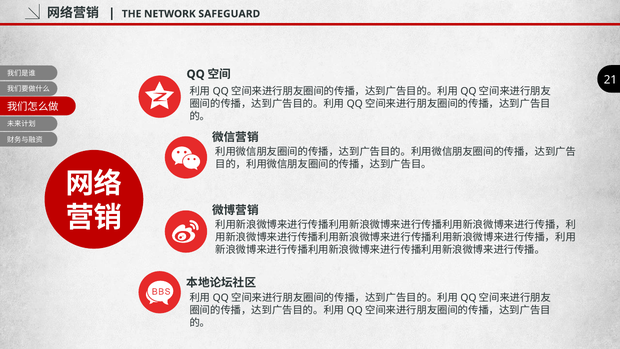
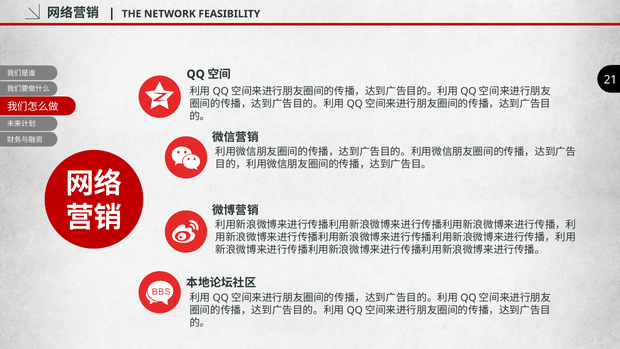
SAFEGUARD: SAFEGUARD -> FEASIBILITY (229, 14)
